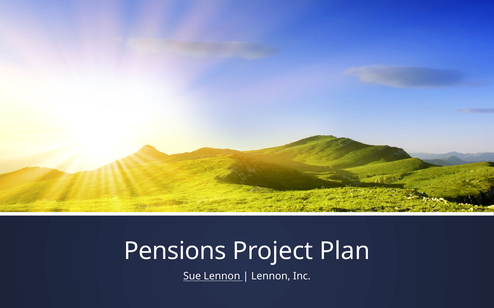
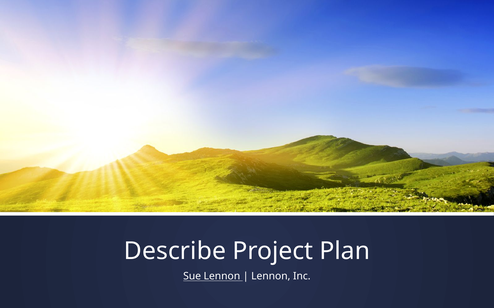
Pensions: Pensions -> Describe (175, 252)
